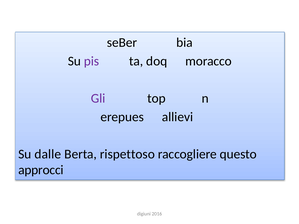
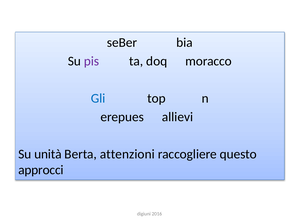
Gli colour: purple -> blue (98, 98)
dalle: dalle -> unità (48, 154)
rispettoso: rispettoso -> attenzioni (127, 154)
